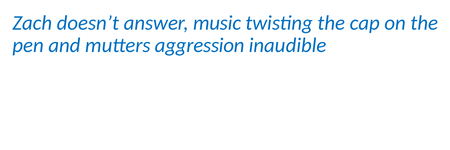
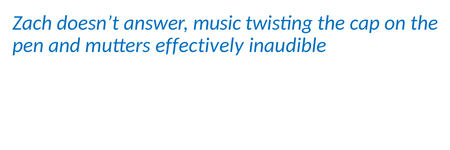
aggression: aggression -> effectively (200, 45)
